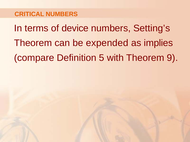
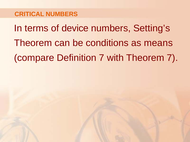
expended: expended -> conditions (107, 43)
implies: implies -> means (158, 43)
Definition 5: 5 -> 7 (102, 58)
Theorem 9: 9 -> 7 (172, 58)
